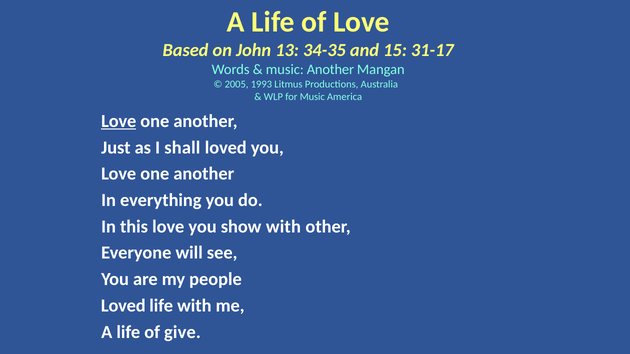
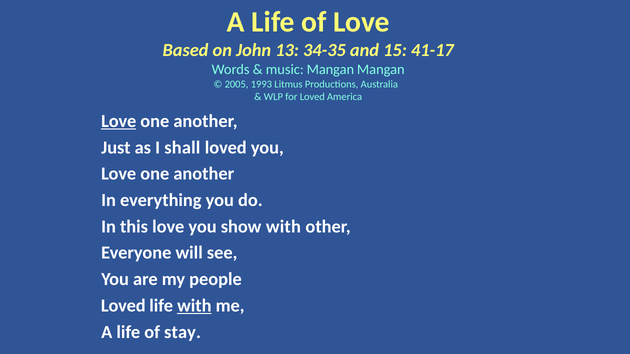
31-17: 31-17 -> 41-17 (432, 50)
music Another: Another -> Mangan (330, 70)
for Music: Music -> Loved (312, 97)
with underline: none -> present (194, 306)
give: give -> stay (182, 332)
